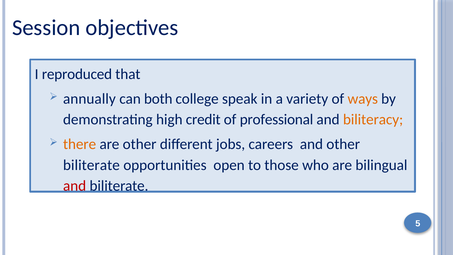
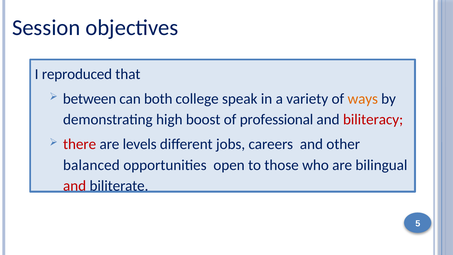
annually: annually -> between (90, 99)
credit: credit -> boost (203, 120)
biliteracy colour: orange -> red (373, 120)
there colour: orange -> red (80, 144)
are other: other -> levels (140, 144)
biliterate: biliterate -> balanced (91, 165)
